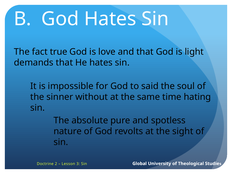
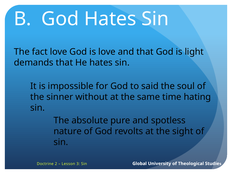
fact true: true -> love (59, 52)
